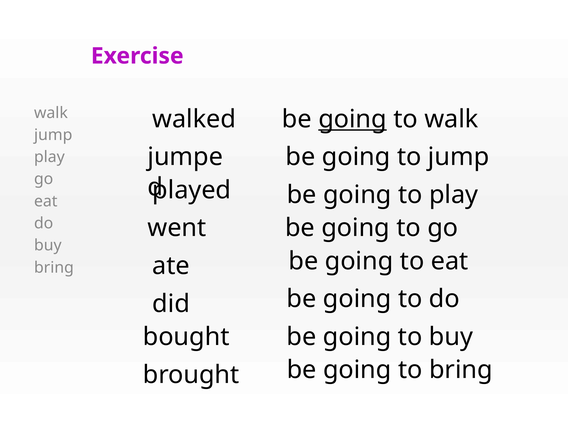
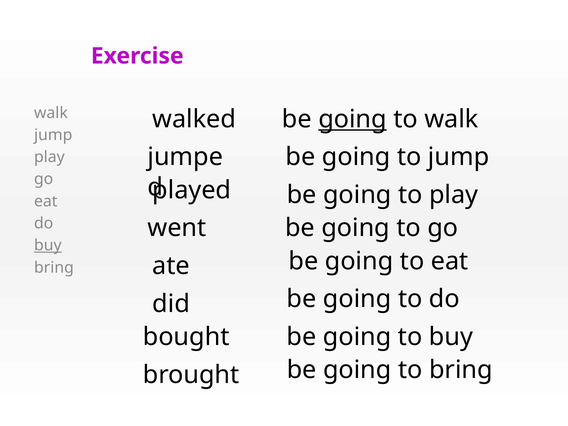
buy underline: none -> present (48, 245)
